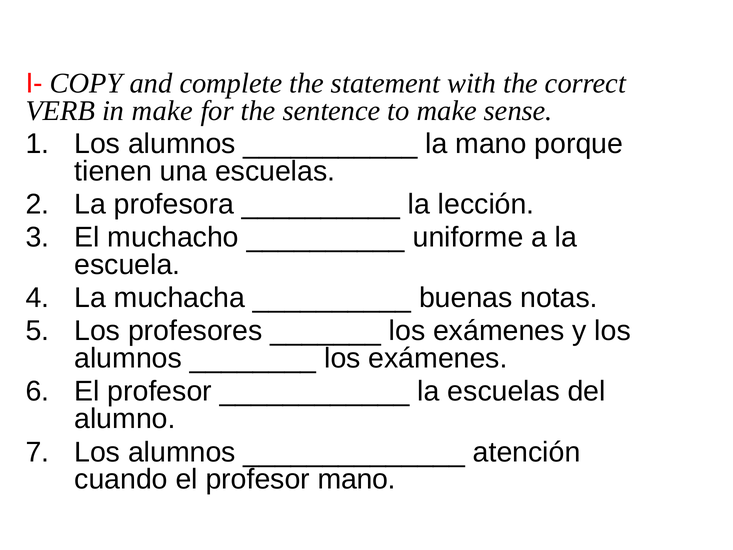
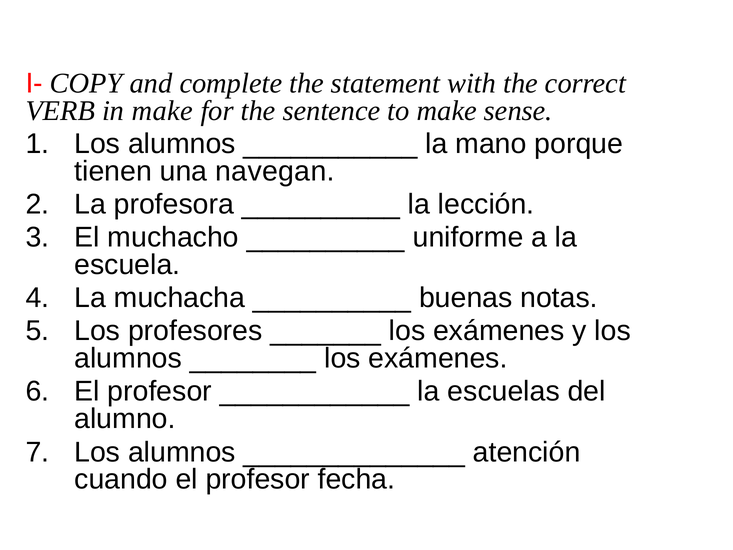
una escuelas: escuelas -> navegan (275, 171)
profesor mano: mano -> fecha (356, 479)
